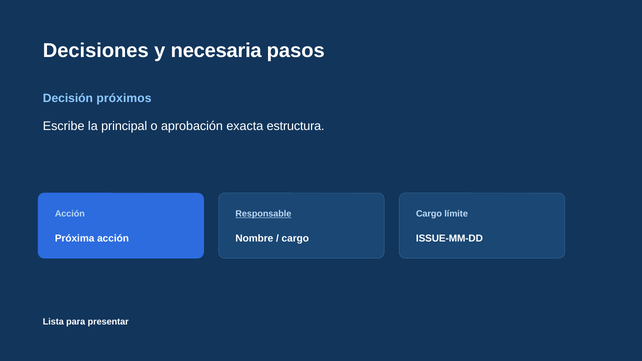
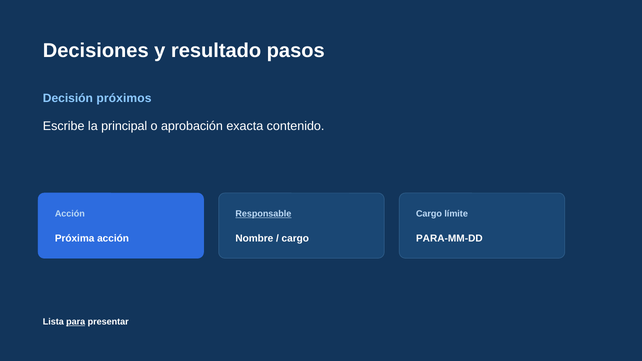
necesaria: necesaria -> resultado (216, 51)
estructura: estructura -> contenido (296, 126)
ISSUE-MM-DD: ISSUE-MM-DD -> PARA-MM-DD (449, 238)
para underline: none -> present (76, 322)
